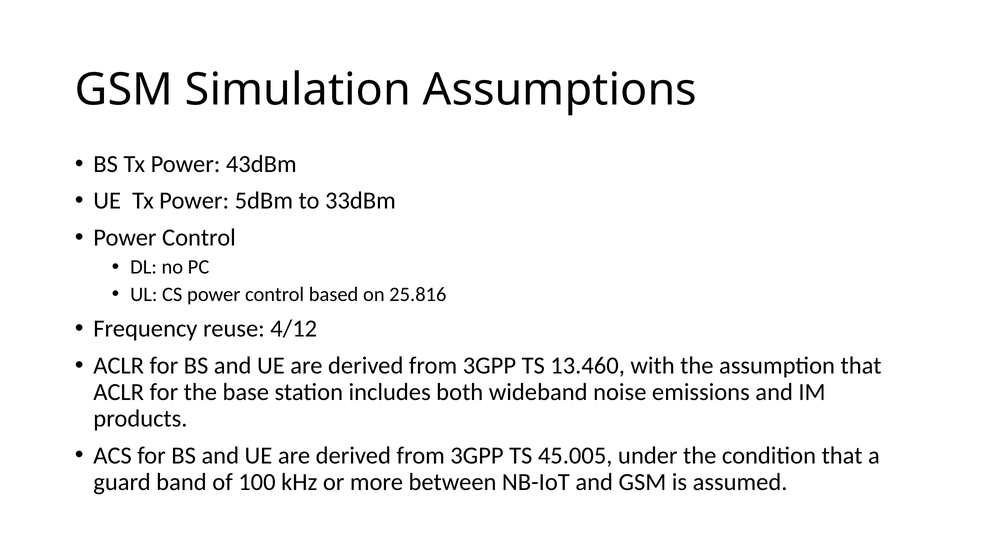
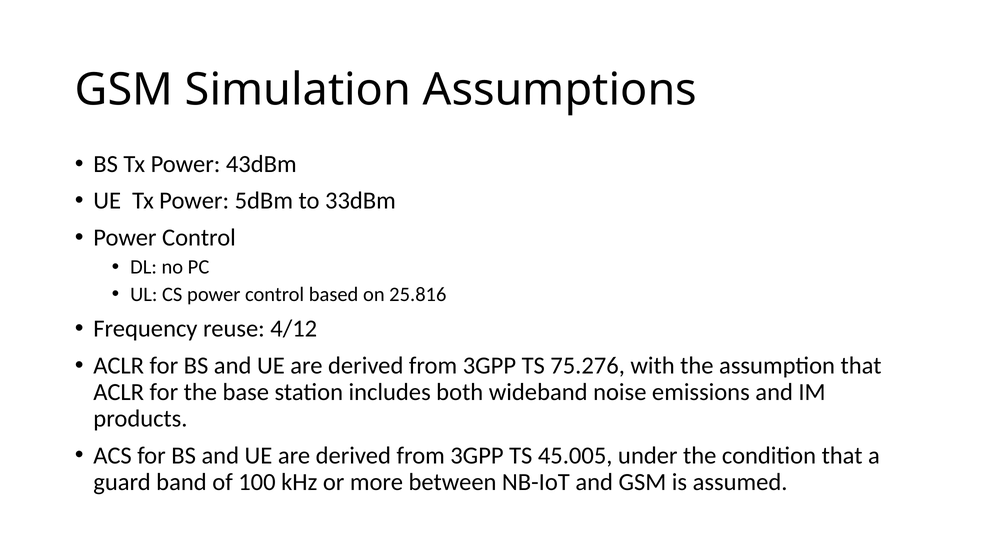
13.460: 13.460 -> 75.276 (588, 366)
